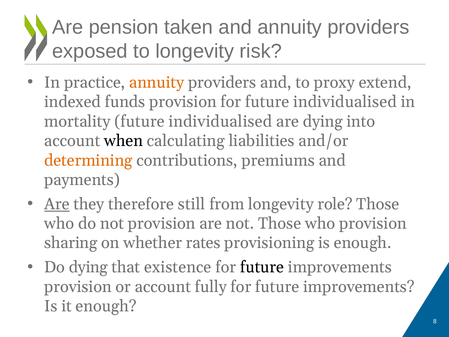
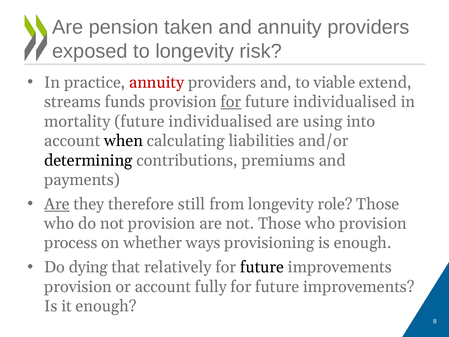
annuity colour: orange -> red (157, 82)
proxy: proxy -> viable (334, 82)
indexed: indexed -> streams (73, 102)
for underline: none -> present (231, 102)
are dying: dying -> using (323, 121)
determining colour: orange -> black (88, 160)
sharing: sharing -> process (71, 243)
rates: rates -> ways (203, 243)
existence: existence -> relatively (178, 267)
